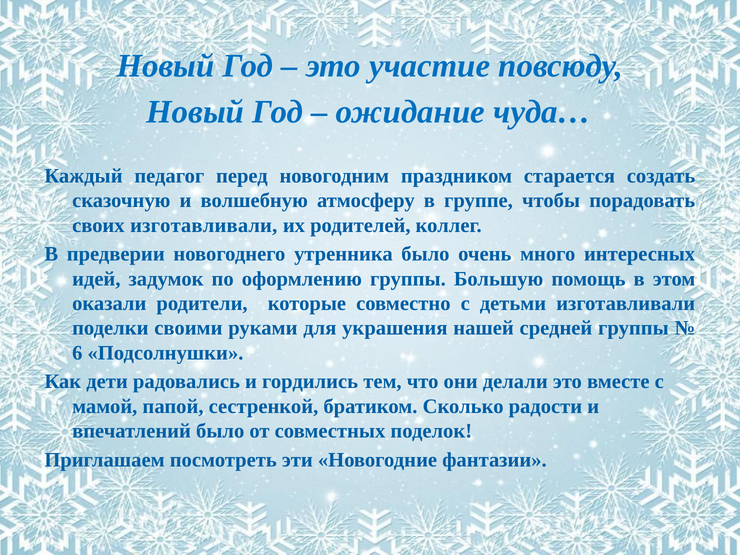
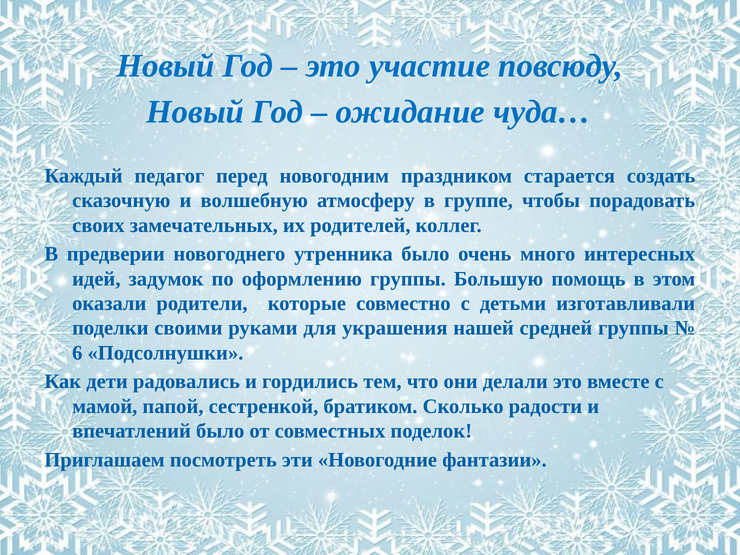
своих изготавливали: изготавливали -> замечательных (204, 225)
